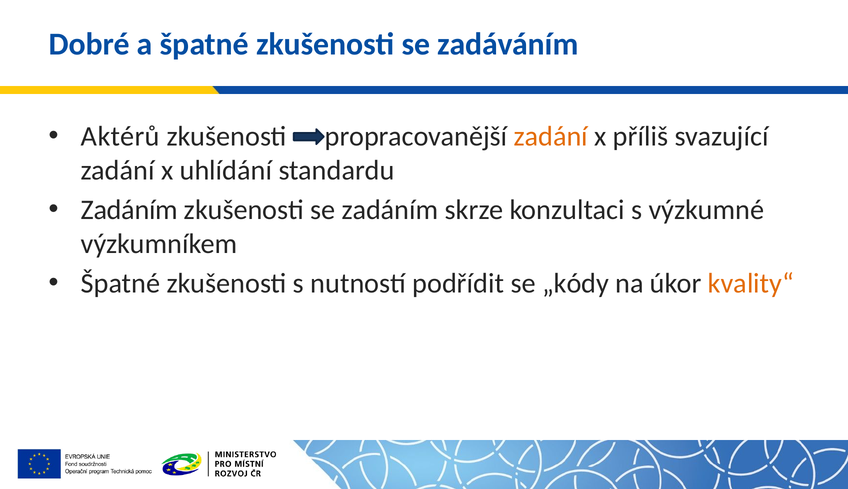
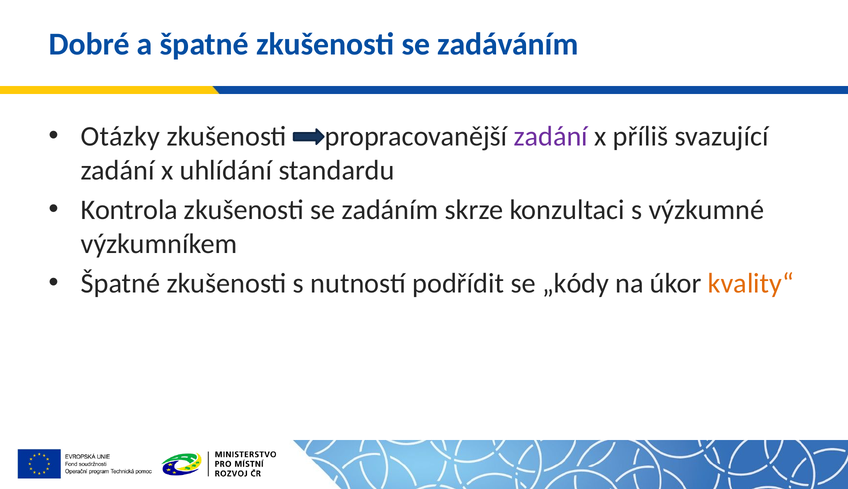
Aktérů: Aktérů -> Otázky (120, 136)
zadání colour: orange -> purple (551, 136)
Zadáním: Zadáním -> Kontrola (129, 210)
